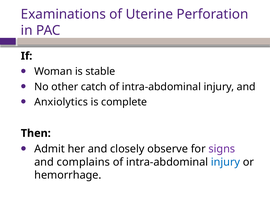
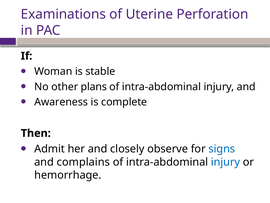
catch: catch -> plans (94, 87)
Anxiolytics: Anxiolytics -> Awareness (61, 102)
signs colour: purple -> blue (222, 149)
